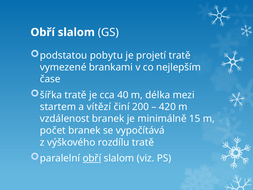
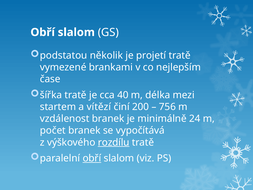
pobytu: pobytu -> několik (106, 55)
420: 420 -> 756 (167, 107)
15: 15 -> 24 (195, 119)
rozdílu underline: none -> present (114, 142)
